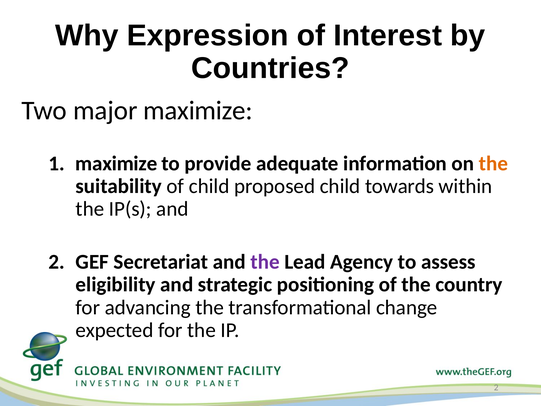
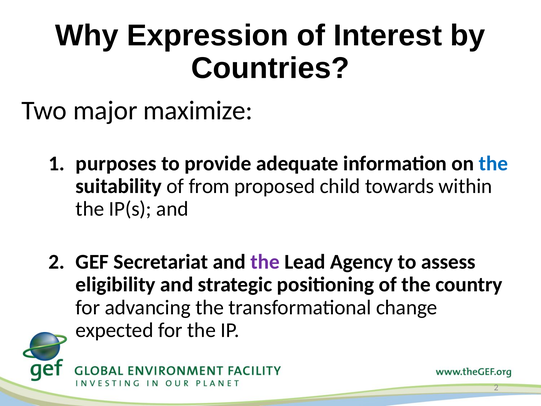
maximize: maximize -> purposes (116, 163)
the colour: orange -> blue (493, 163)
of child: child -> from (209, 186)
